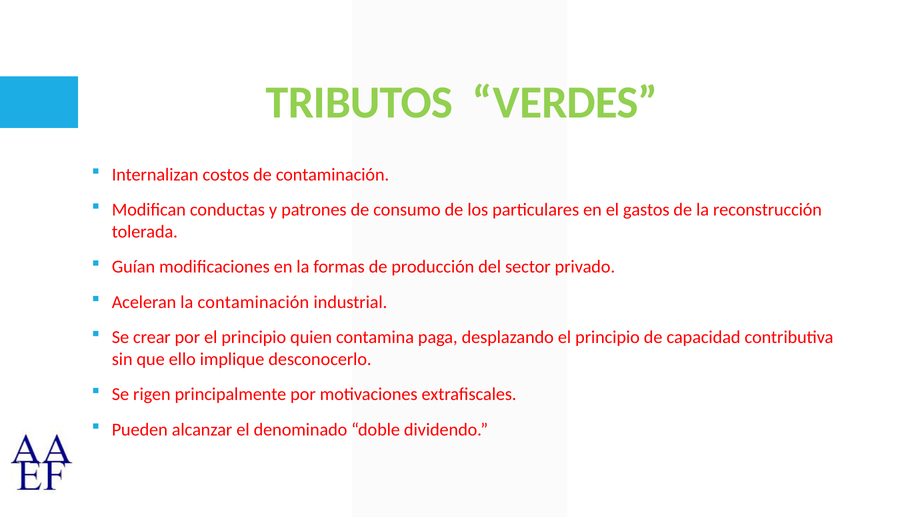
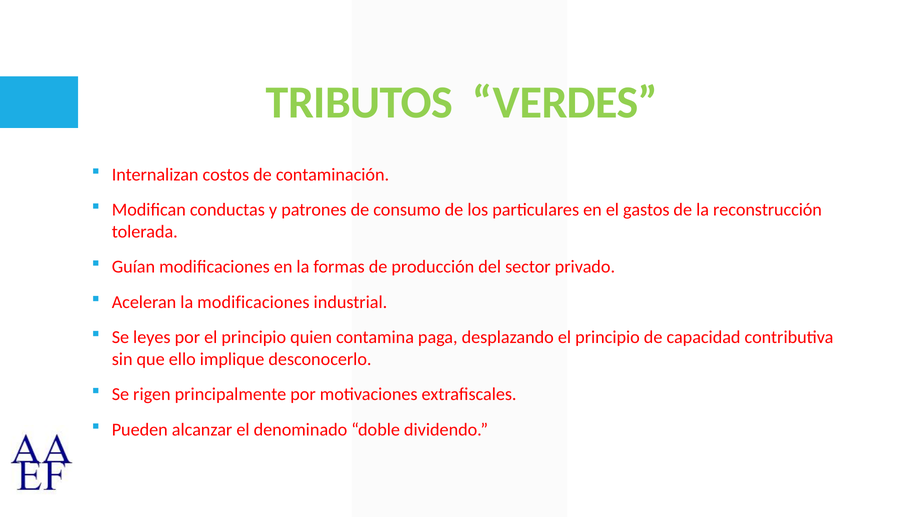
la contaminación: contaminación -> modificaciones (253, 302)
crear: crear -> leyes (152, 337)
